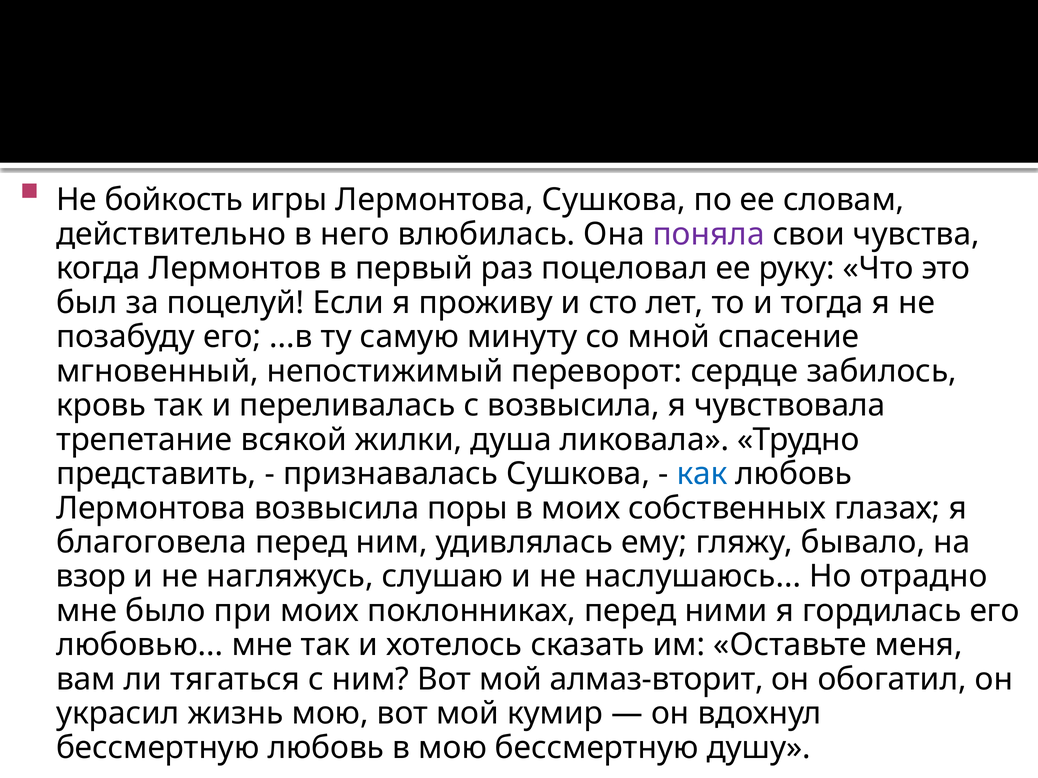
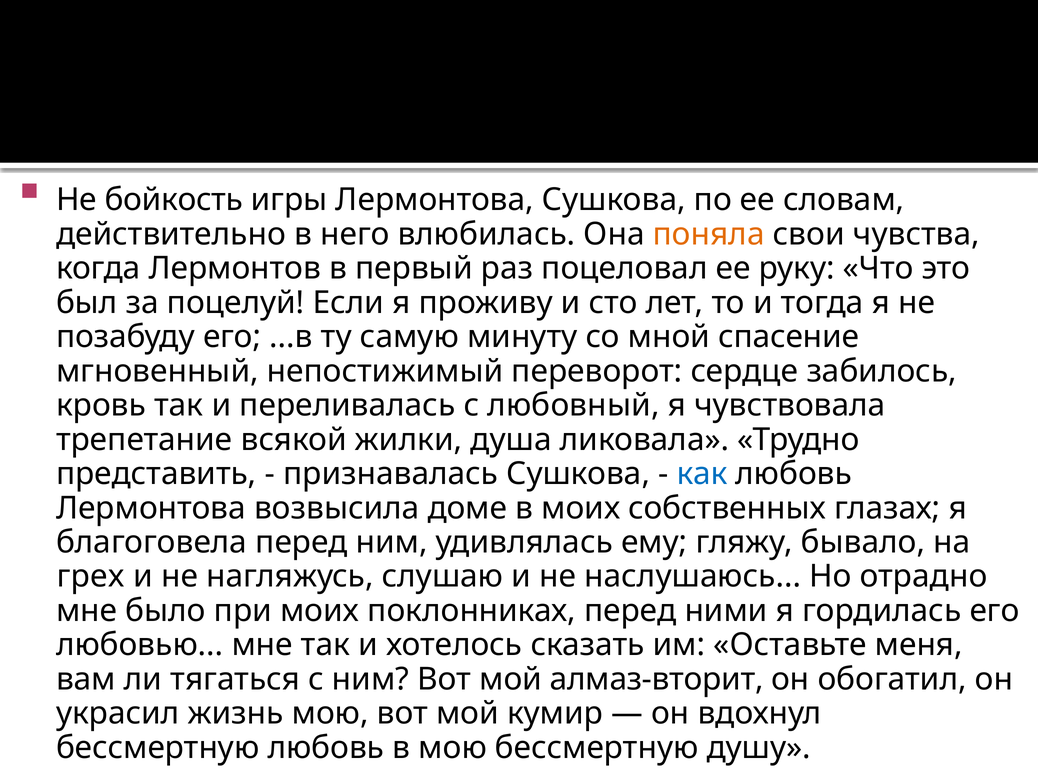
поняла colour: purple -> orange (709, 234)
с возвысила: возвысила -> любовный (573, 406)
поры: поры -> доме (467, 508)
взор: взор -> грех (90, 577)
